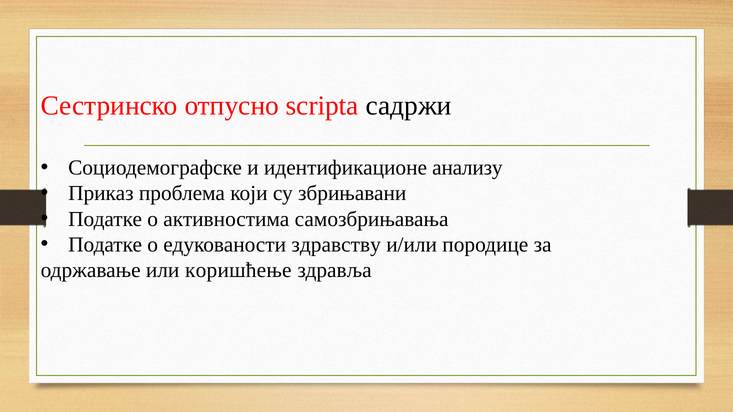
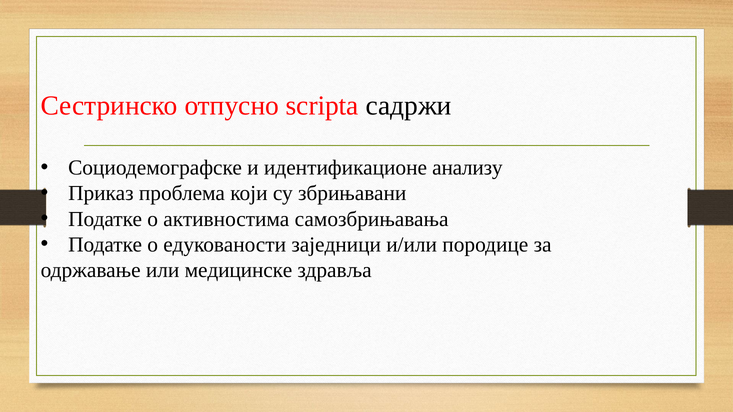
здравству: здравству -> заједници (336, 245)
коришћење: коришћење -> медицинске (239, 270)
